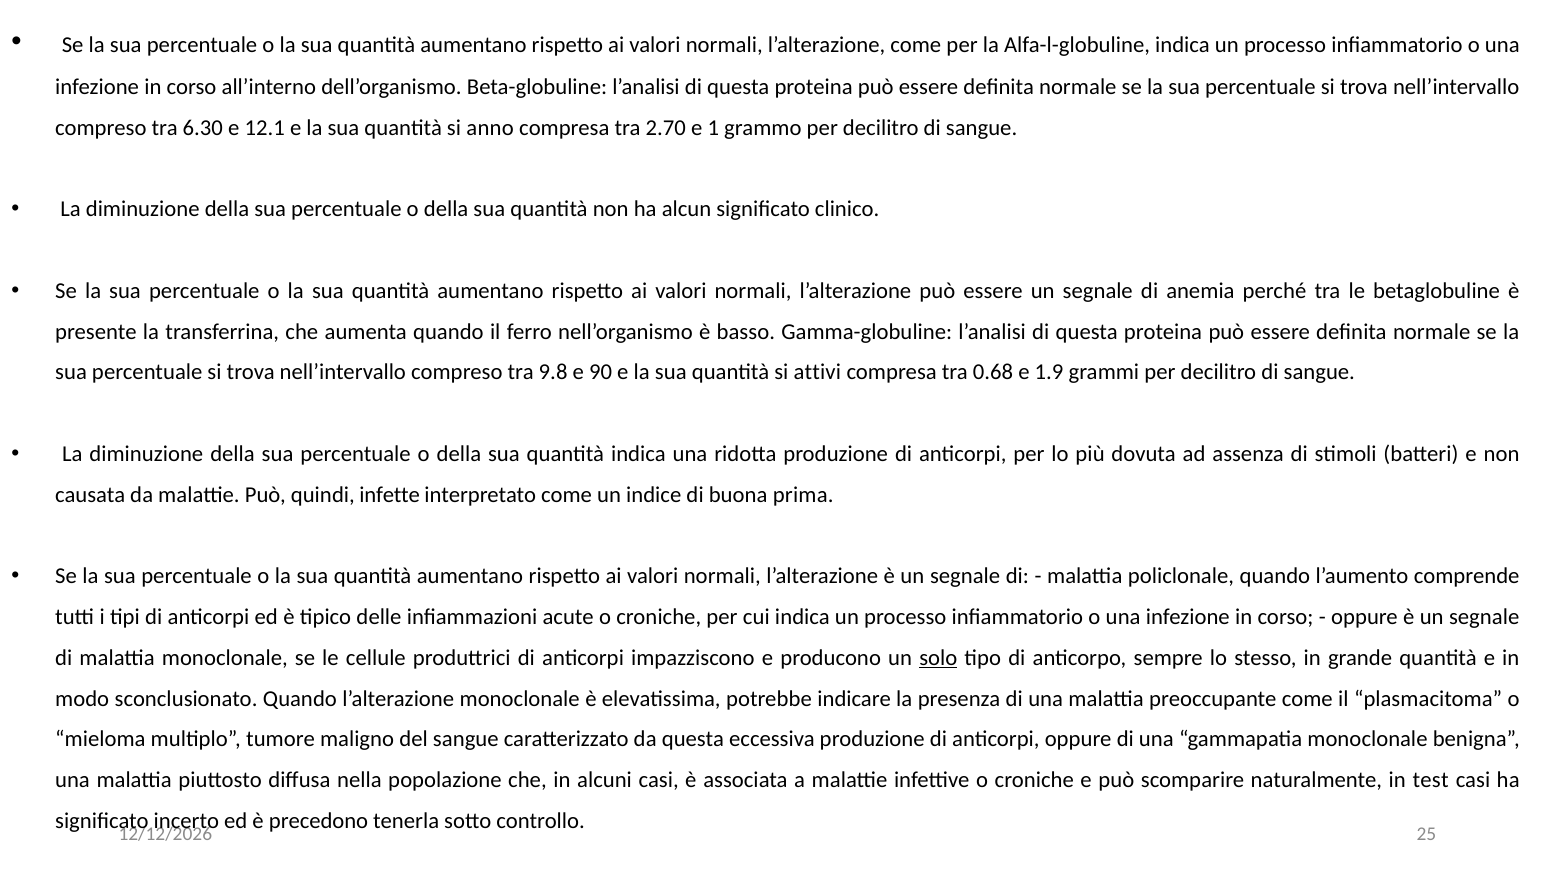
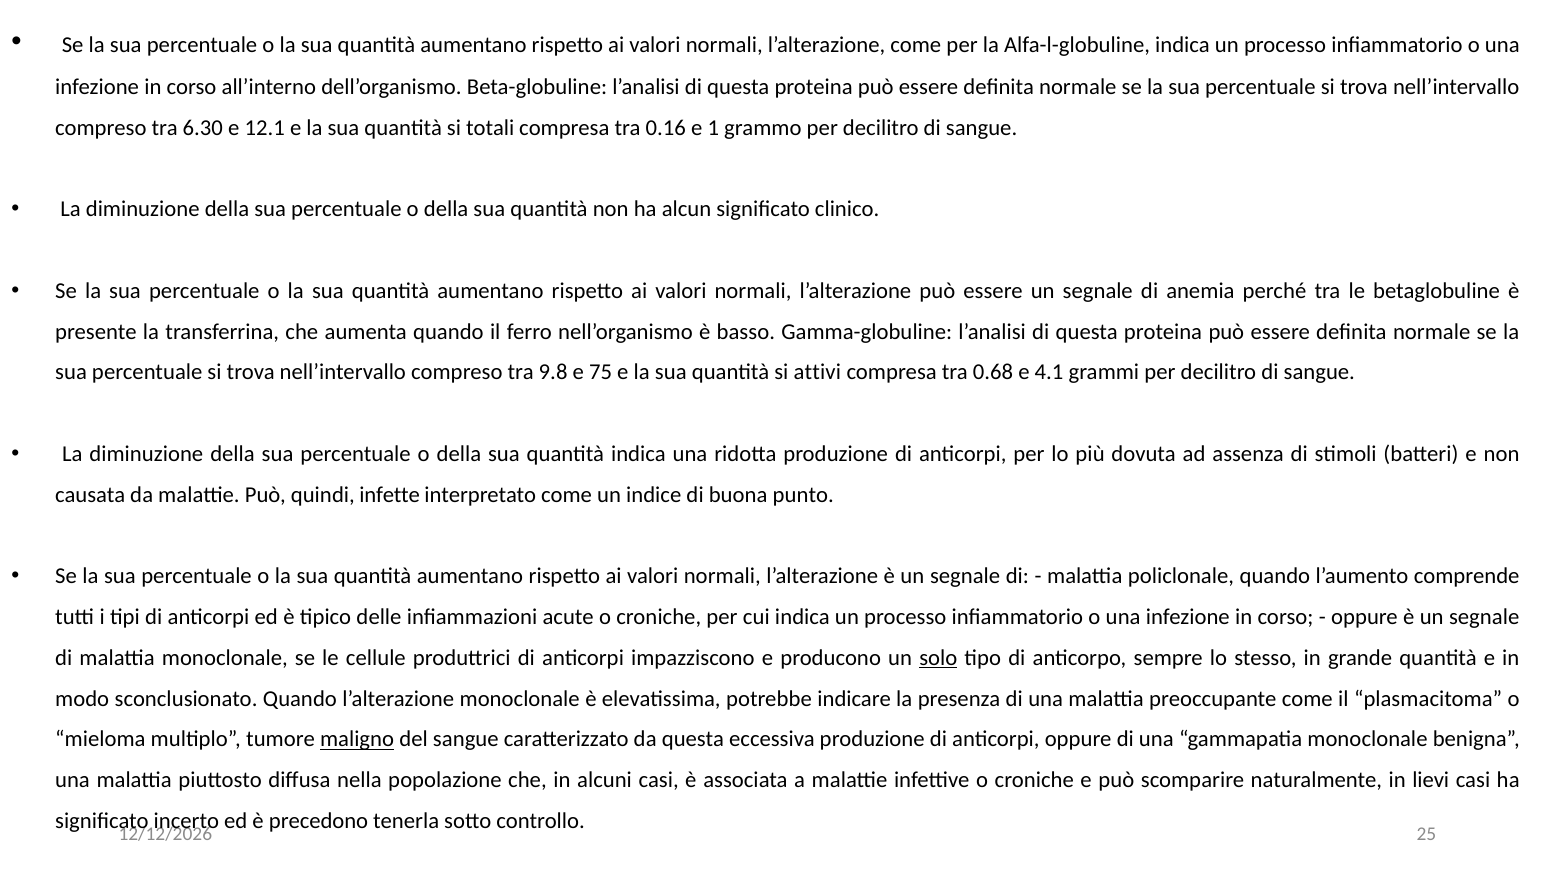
anno: anno -> totali (490, 128)
2.70: 2.70 -> 0.16 (666, 128)
90: 90 -> 75 (601, 373)
1.9: 1.9 -> 4.1 (1049, 373)
prima: prima -> punto (803, 495)
maligno underline: none -> present (357, 740)
test: test -> lievi (1431, 781)
